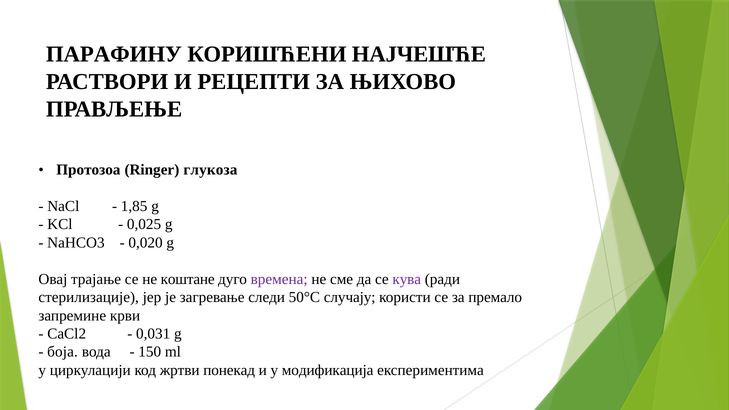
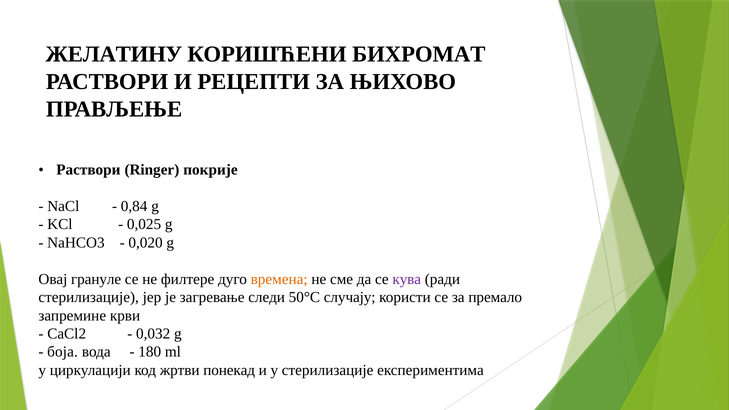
ПАРАФИНУ: ПАРАФИНУ -> ЖЕЛАТИНУ (114, 54)
НАЈЧЕШЋЕ: НАЈЧЕШЋЕ -> БИХРОМАТ (419, 54)
Протозоа: Протозоа -> Раствори (88, 170)
глукоза: глукоза -> покрије (210, 170)
1,85: 1,85 -> 0,84 (134, 206)
трајање: трајање -> грануле (96, 279)
коштане: коштане -> филтере (188, 279)
времена colour: purple -> orange (279, 279)
0,031: 0,031 -> 0,032 (153, 334)
150: 150 -> 180 (150, 352)
у модификација: модификација -> стерилизације (328, 370)
